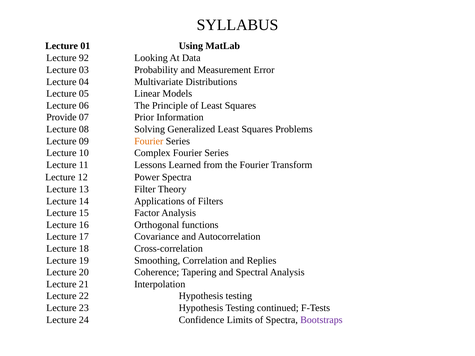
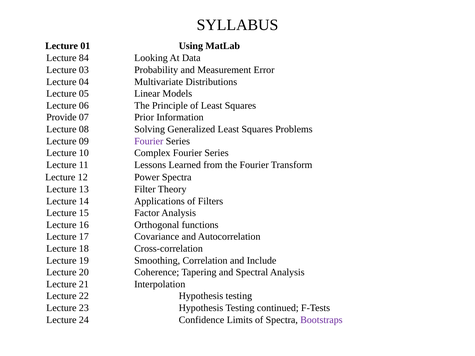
92: 92 -> 84 (84, 58)
Fourier colour: orange -> purple (149, 141)
Replies: Replies -> Include (262, 261)
